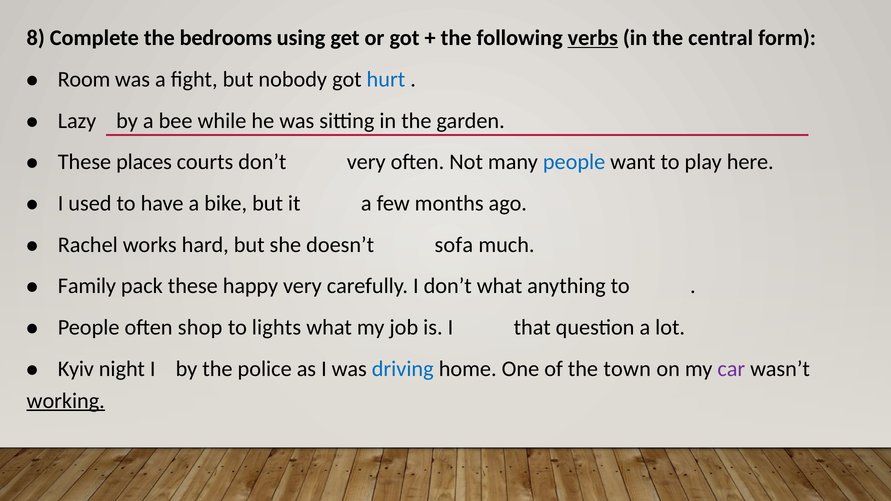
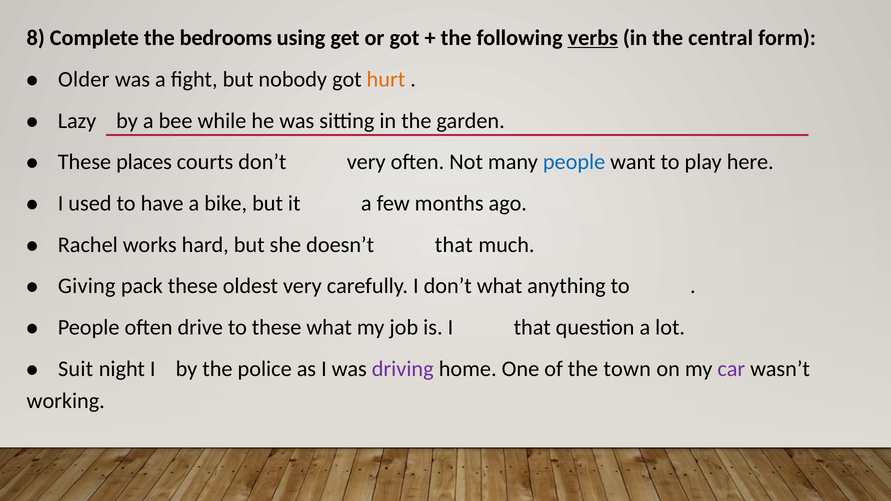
Room: Room -> Older (84, 79)
hurt colour: blue -> orange (386, 79)
doesn’t sofa: sofa -> that (454, 245)
Family: Family -> Giving (87, 286)
happy: happy -> oldest (250, 286)
shop: shop -> drive (200, 328)
to lights: lights -> these (277, 328)
Kyiv: Kyiv -> Suit (76, 369)
driving colour: blue -> purple (403, 369)
working underline: present -> none (66, 401)
